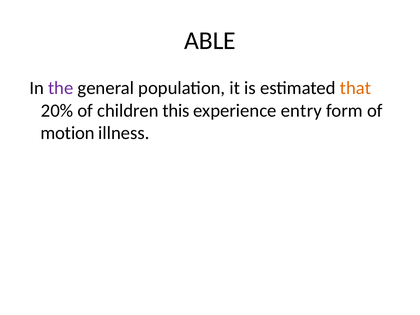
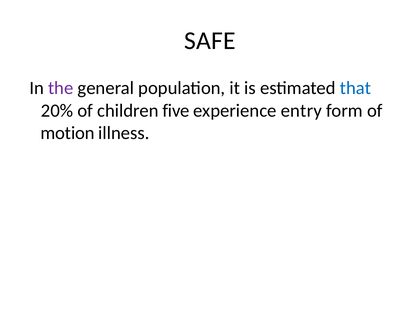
ABLE: ABLE -> SAFE (210, 41)
that colour: orange -> blue (356, 88)
this: this -> five (176, 111)
